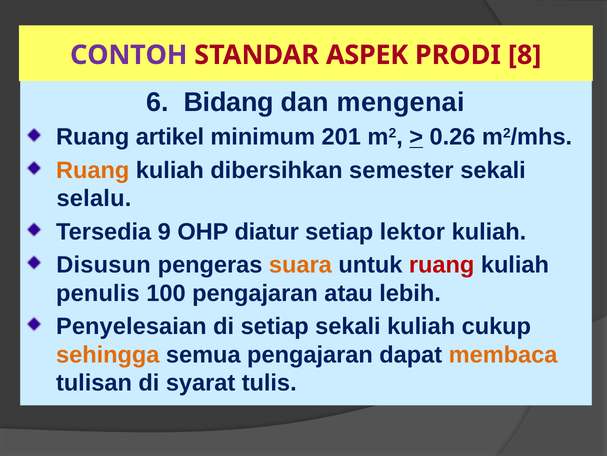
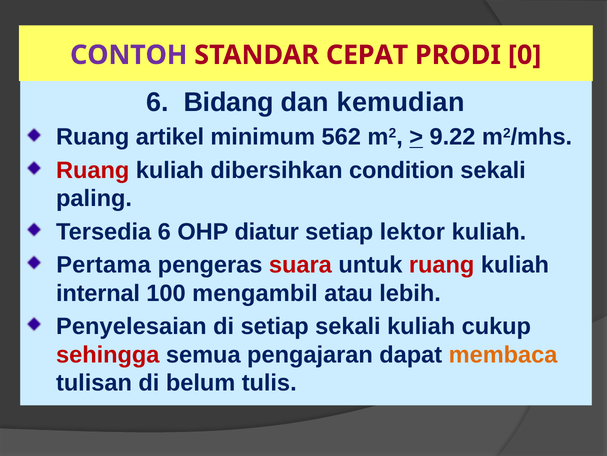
ASPEK: ASPEK -> CEPAT (367, 55)
8: 8 -> 0 (525, 55)
mengenai: mengenai -> kemudian (401, 102)
201: 201 -> 562 (341, 137)
0.26: 0.26 -> 9.22 (453, 137)
Ruang colour: orange -> red (93, 170)
semester: semester -> condition (402, 170)
selalu: selalu -> paling (94, 198)
Tersedia 9: 9 -> 6 (164, 231)
Disusun: Disusun -> Pertama (104, 264)
suara colour: orange -> red (300, 264)
penulis: penulis -> internal (98, 293)
100 pengajaran: pengajaran -> mengambil (255, 293)
sehingga colour: orange -> red (108, 354)
syarat: syarat -> belum (201, 383)
